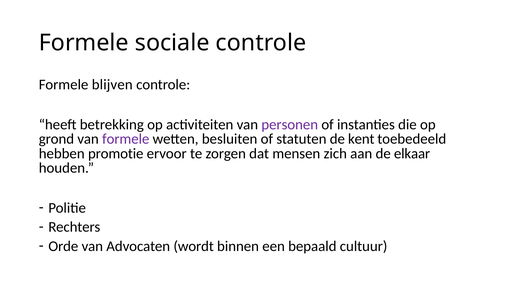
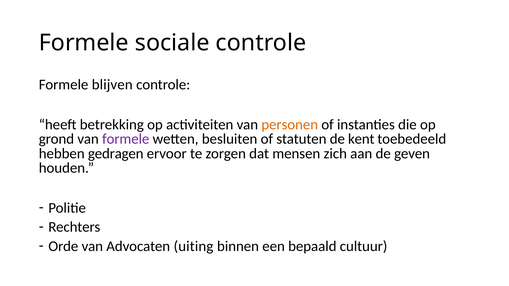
personen colour: purple -> orange (290, 125)
promotie: promotie -> gedragen (116, 154)
elkaar: elkaar -> geven (412, 154)
wordt: wordt -> uiting (194, 247)
